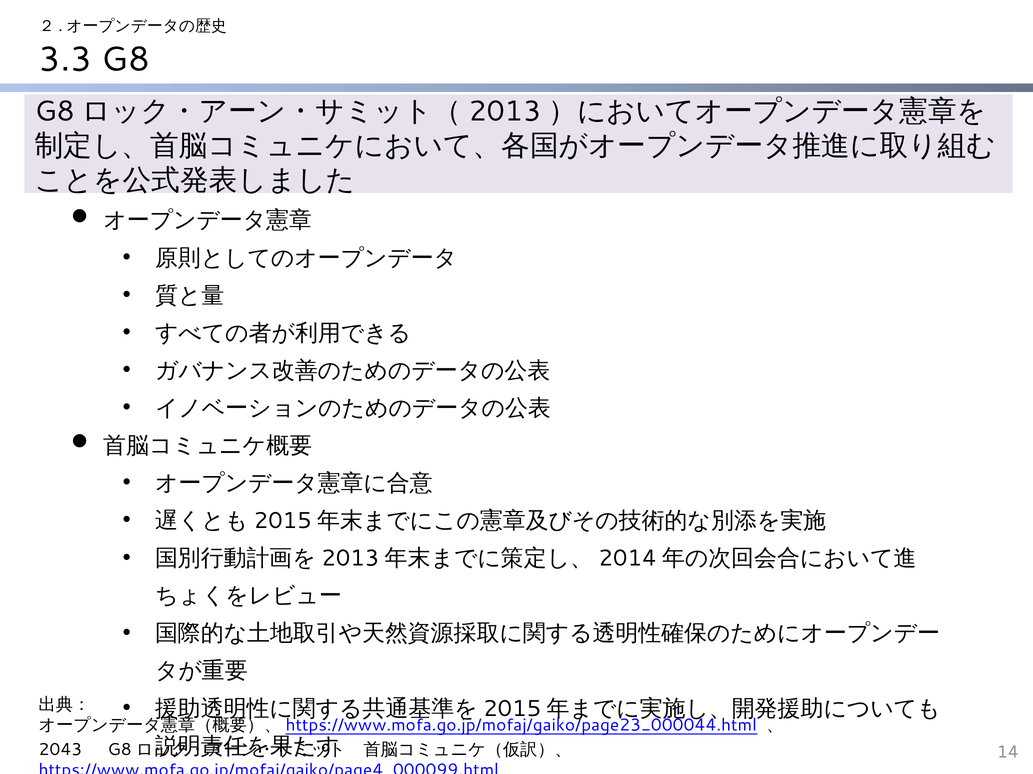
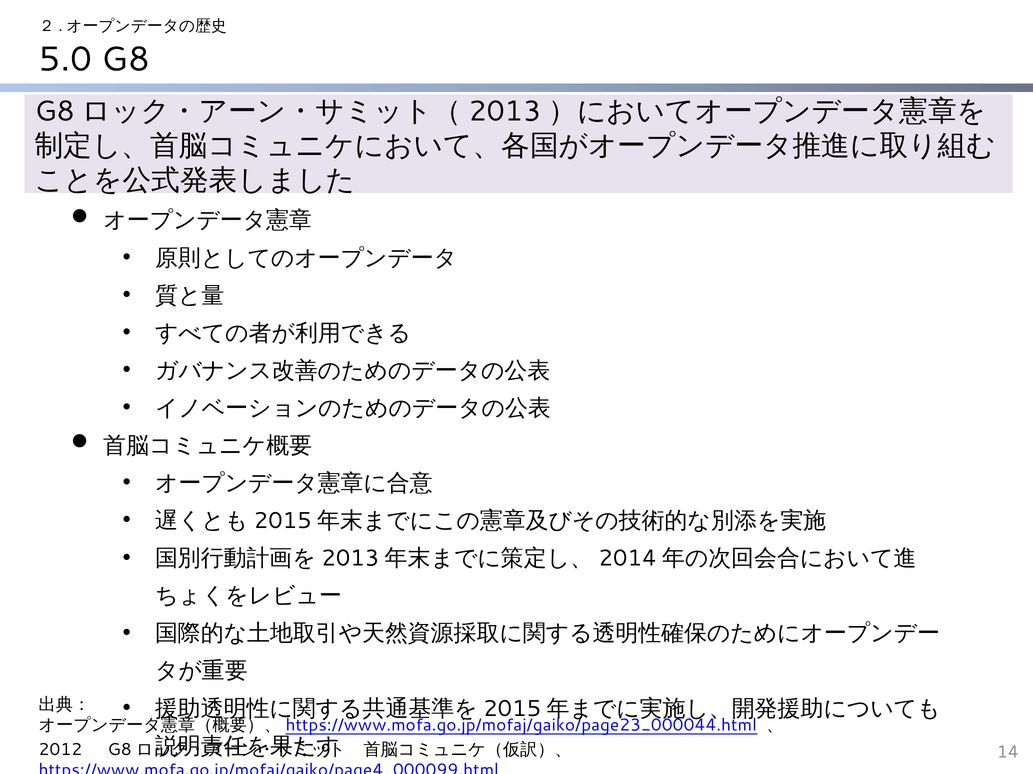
3.3: 3.3 -> 5.0 (65, 59)
2043: 2043 -> 2012 (60, 750)
